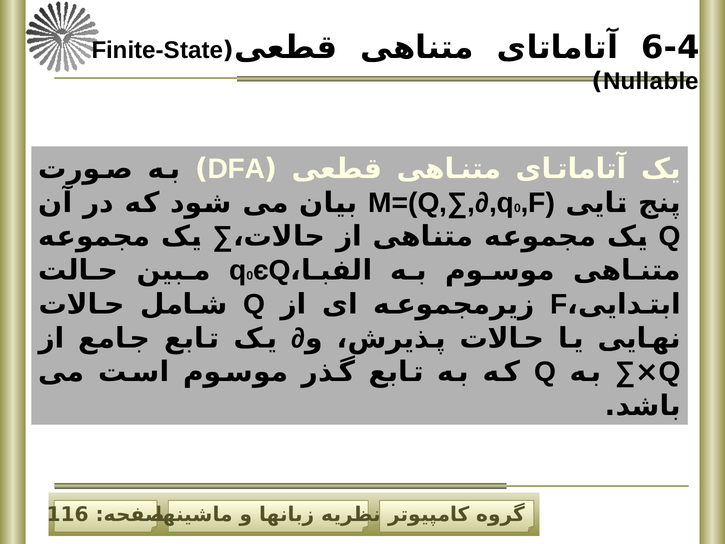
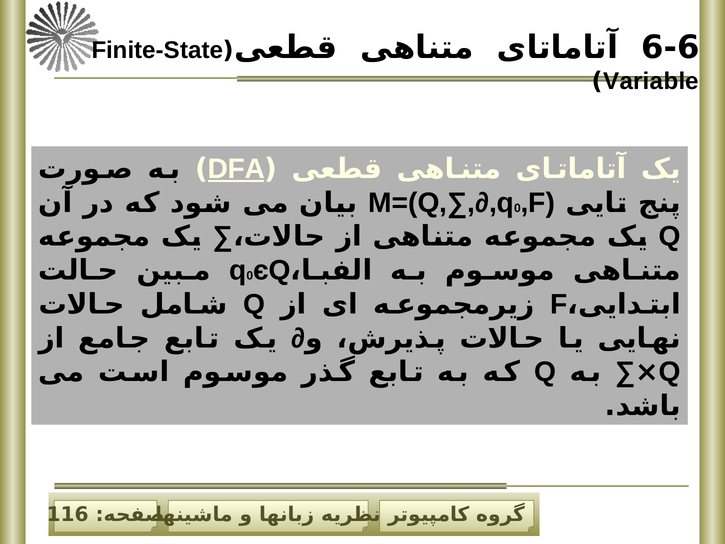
6-4: 6-4 -> 6-6 (670, 48)
Nullable: Nullable -> Variable (651, 81)
DFA underline: none -> present (236, 169)
